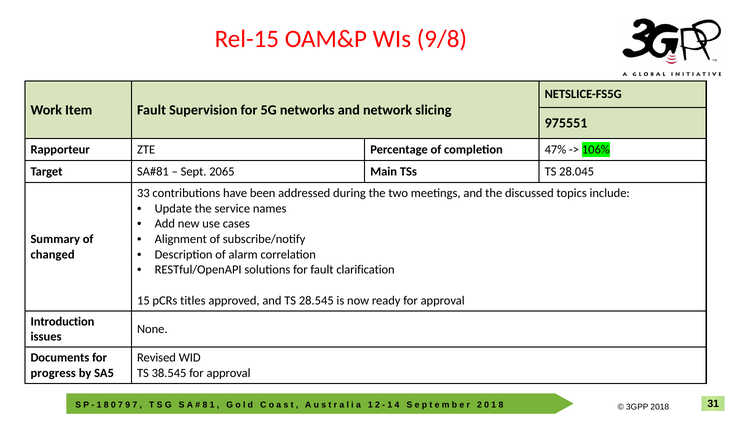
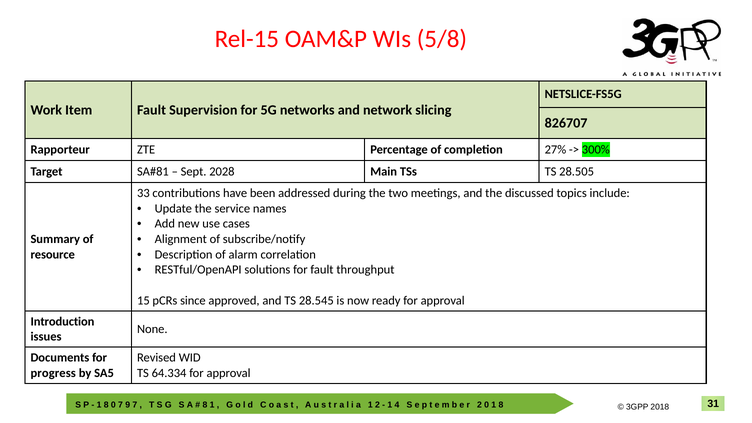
9/8: 9/8 -> 5/8 (442, 39)
975551: 975551 -> 826707 (566, 123)
47%: 47% -> 27% (555, 150)
106%: 106% -> 300% (596, 150)
2065: 2065 -> 2028 (222, 172)
28.045: 28.045 -> 28.505 (577, 172)
changed: changed -> resource (53, 255)
clarification: clarification -> throughput (365, 270)
titles: titles -> since (193, 300)
38.545: 38.545 -> 64.334 (169, 373)
